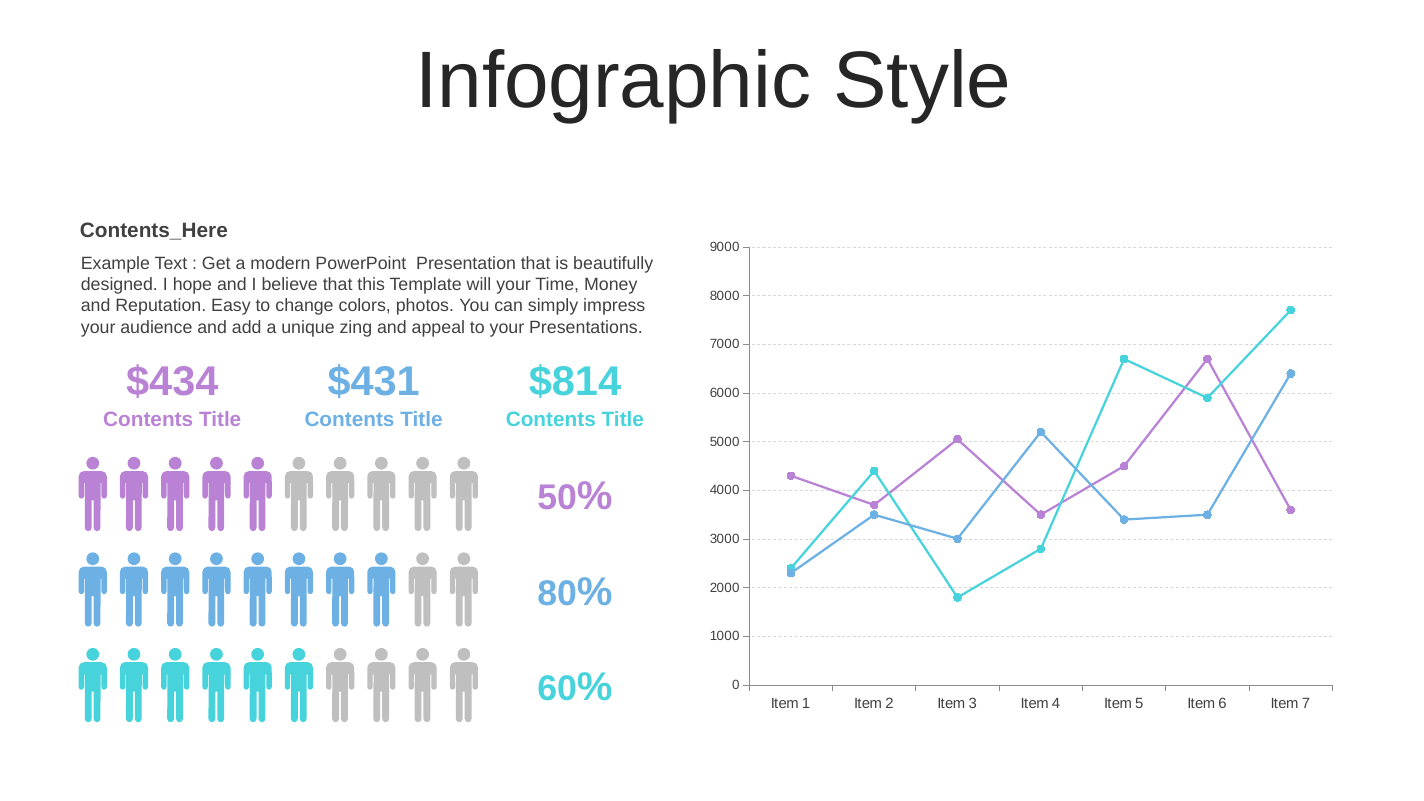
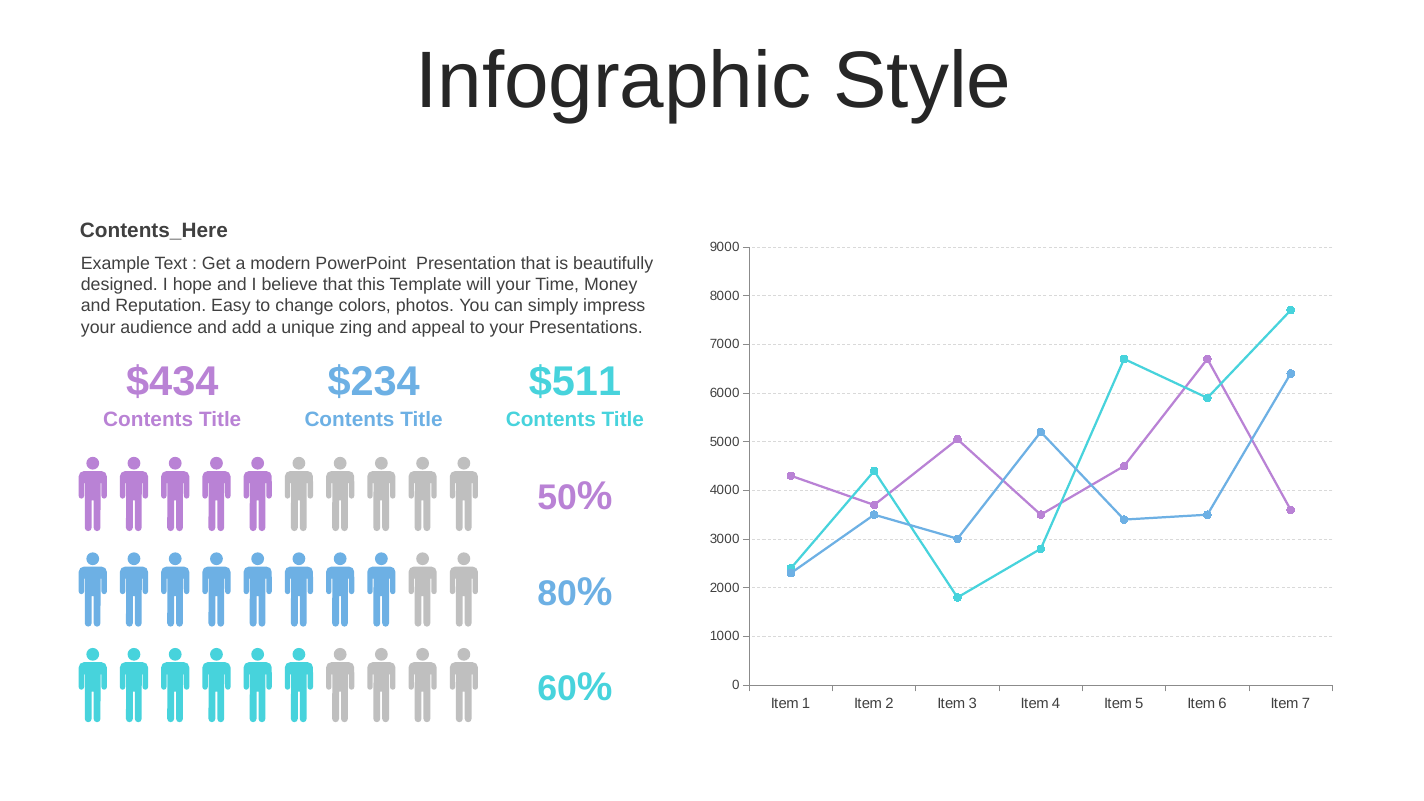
$431: $431 -> $234 (374, 381)
$814: $814 -> $511 (575, 381)
